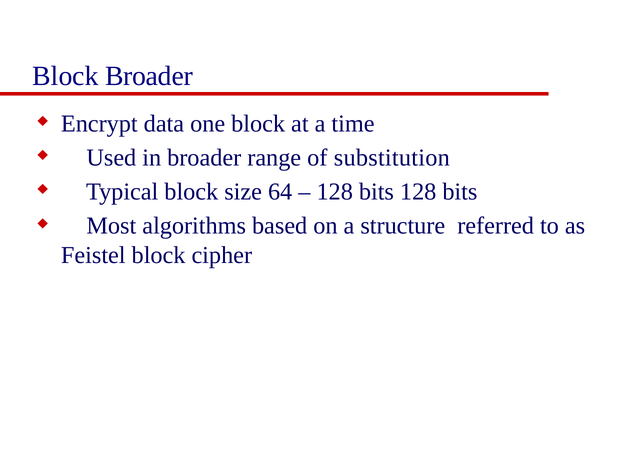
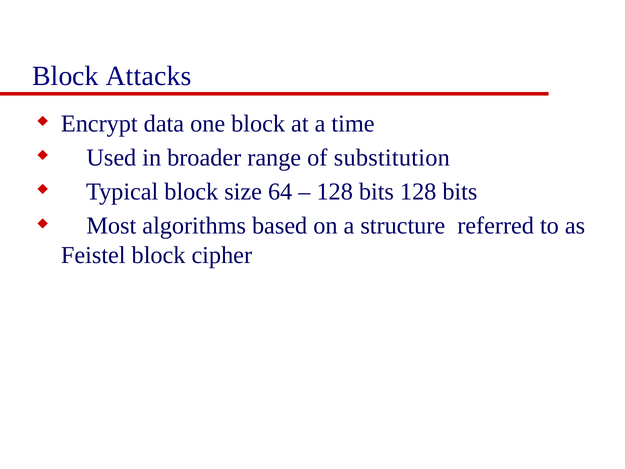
Block Broader: Broader -> Attacks (149, 76)
